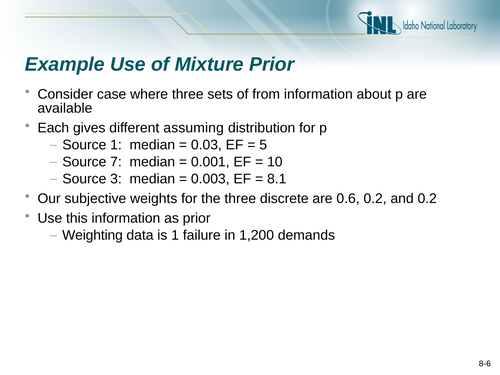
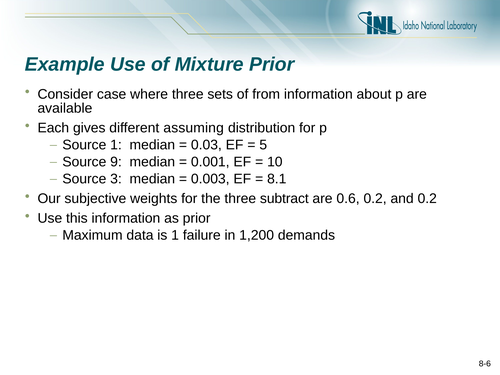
7: 7 -> 9 (116, 162)
discrete: discrete -> subtract (284, 199)
Weighting: Weighting -> Maximum (92, 235)
